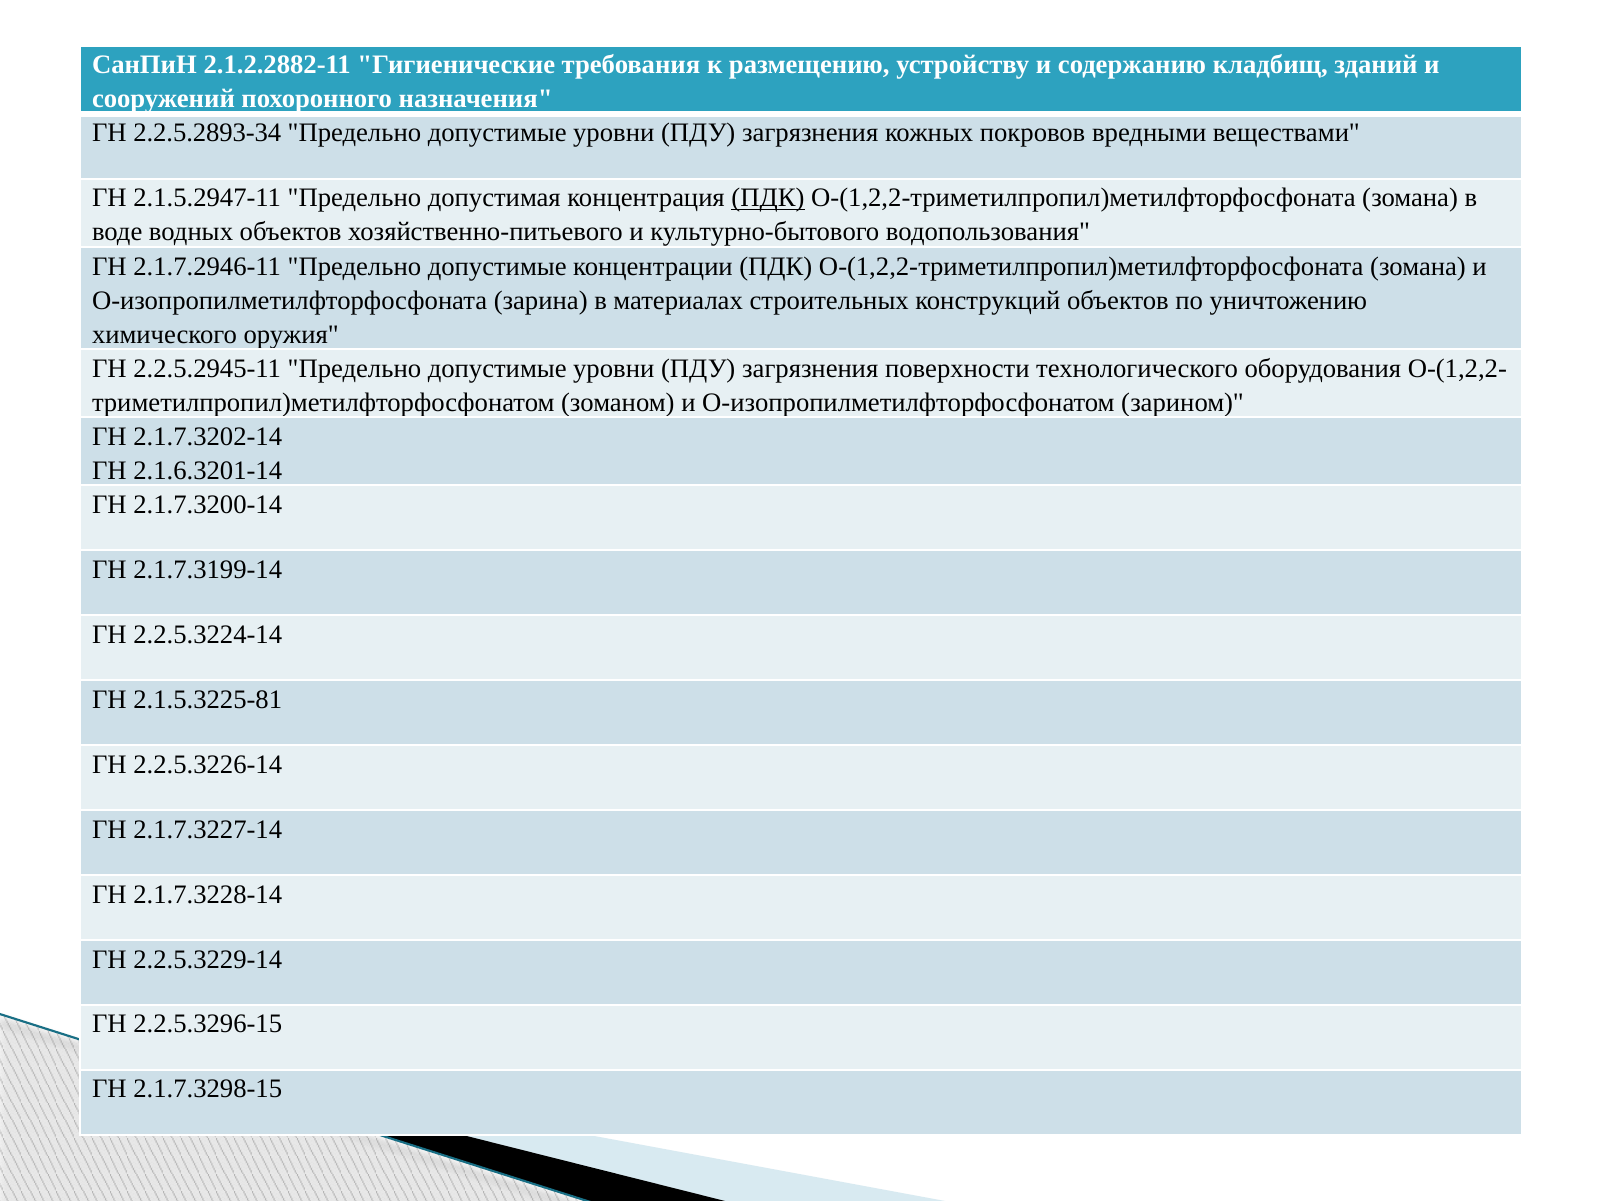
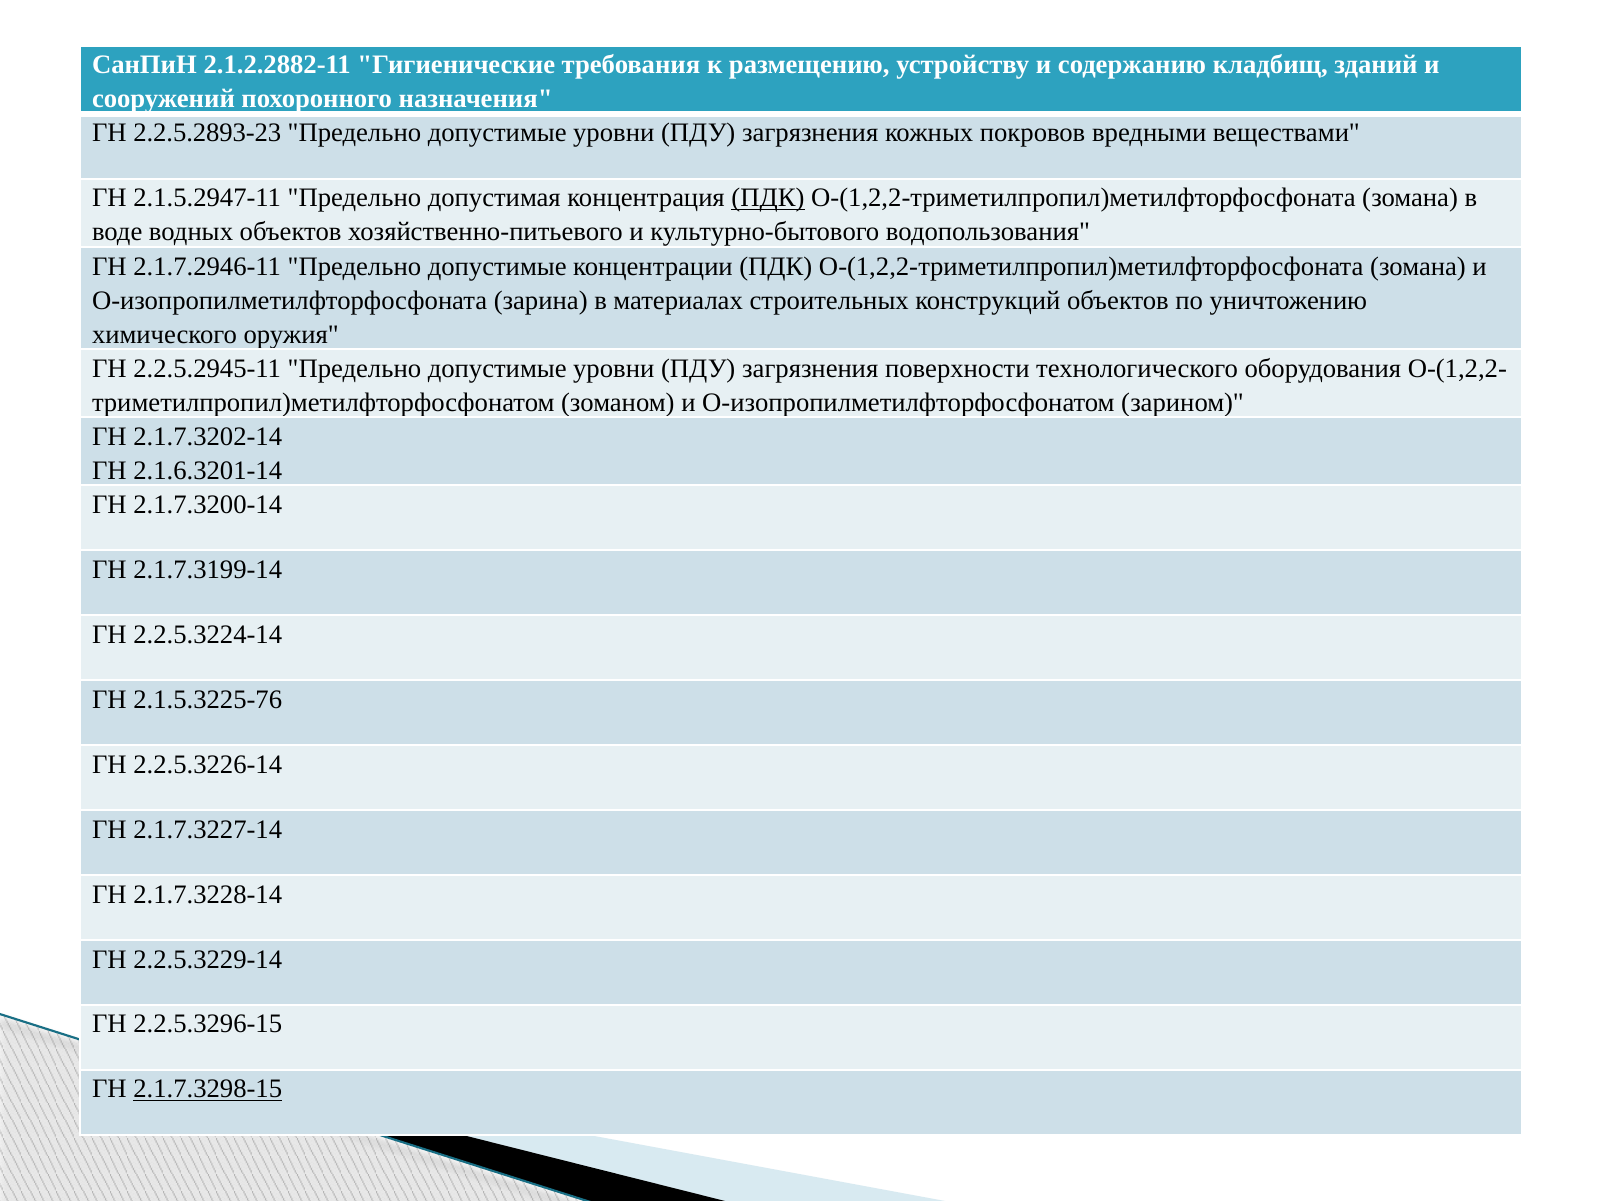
2.2.5.2893-34: 2.2.5.2893-34 -> 2.2.5.2893-23 (207, 133)
2.1.5.3225-81: 2.1.5.3225-81 -> 2.1.5.3225-76 (208, 700)
2.1.7.3298-15 underline: none -> present (208, 1090)
